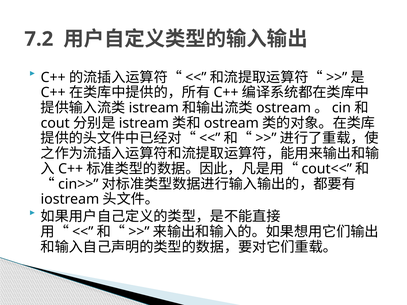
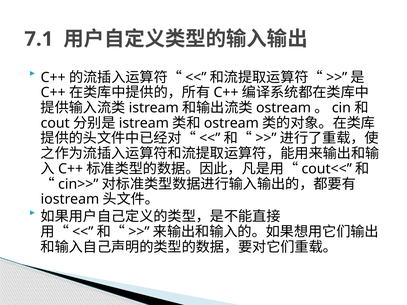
7.2: 7.2 -> 7.1 (39, 39)
